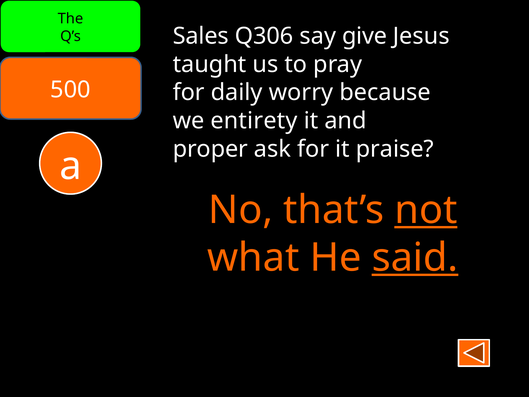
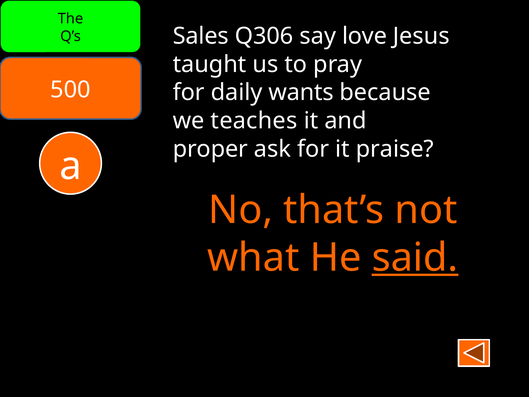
give: give -> love (365, 36)
worry: worry -> wants (301, 92)
entirety: entirety -> teaches (254, 121)
not underline: present -> none (426, 210)
